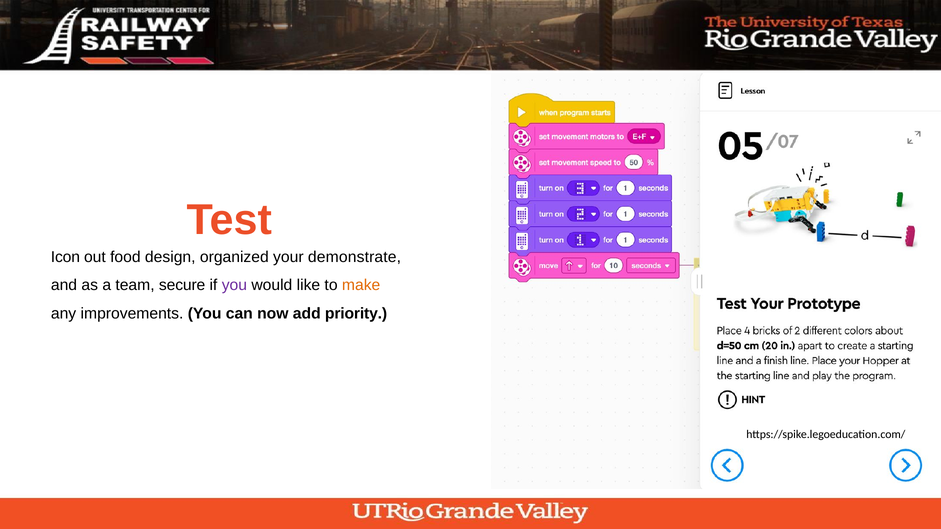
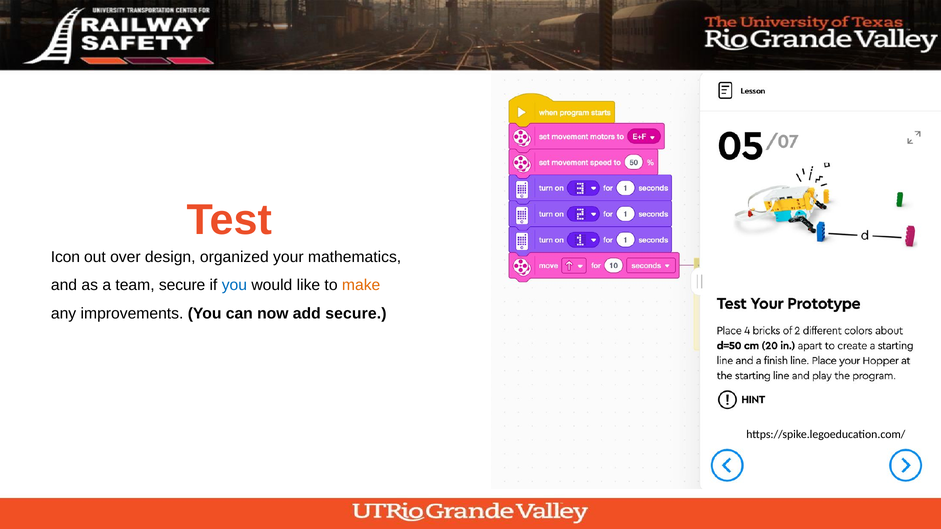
food: food -> over (125, 257)
demonstrate: demonstrate -> mathematics (355, 257)
you colour: purple -> blue (234, 285)
add priority: priority -> secure (356, 314)
